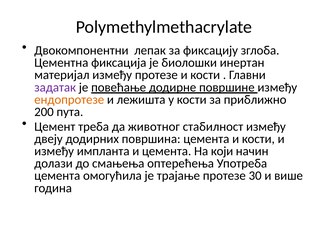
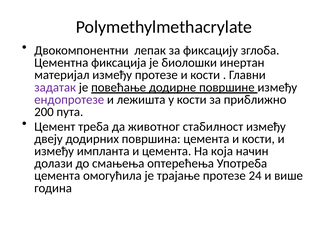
ендопротезе colour: orange -> purple (69, 100)
који: који -> која (222, 151)
30: 30 -> 24 (255, 176)
